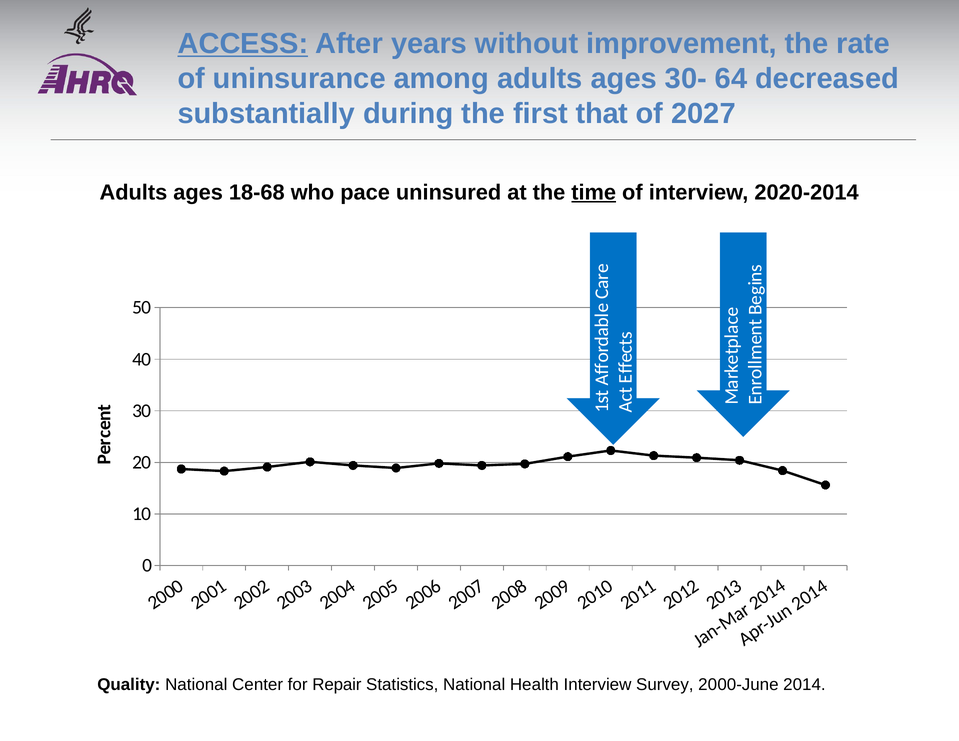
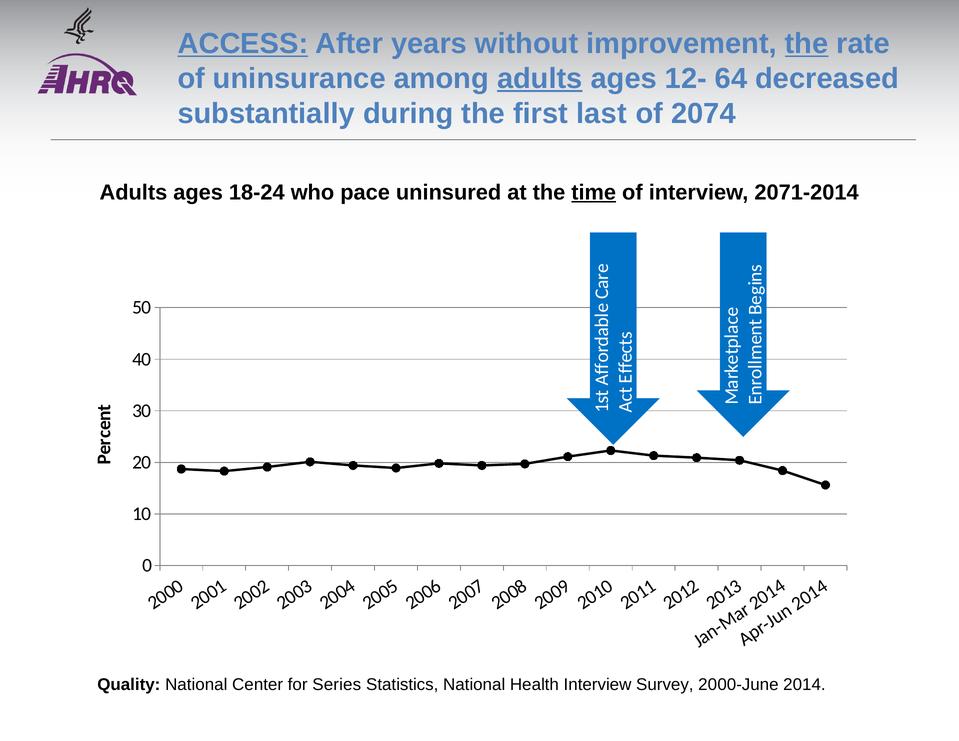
the underline: none -> present (807, 44)
adults underline: none -> present (540, 79)
30-: 30- -> 12- (686, 79)
that: that -> last (602, 113)
2027: 2027 -> 2074 (703, 113)
18-68: 18-68 -> 18-24 (257, 192)
2020-2014: 2020-2014 -> 2071-2014 (807, 192)
Repair: Repair -> Series (337, 685)
